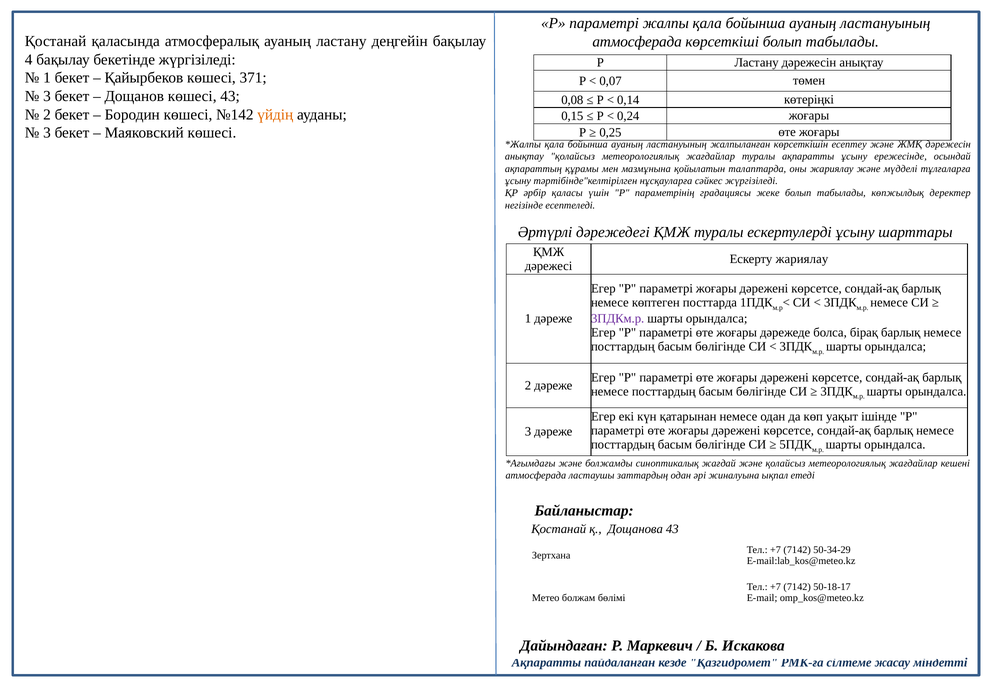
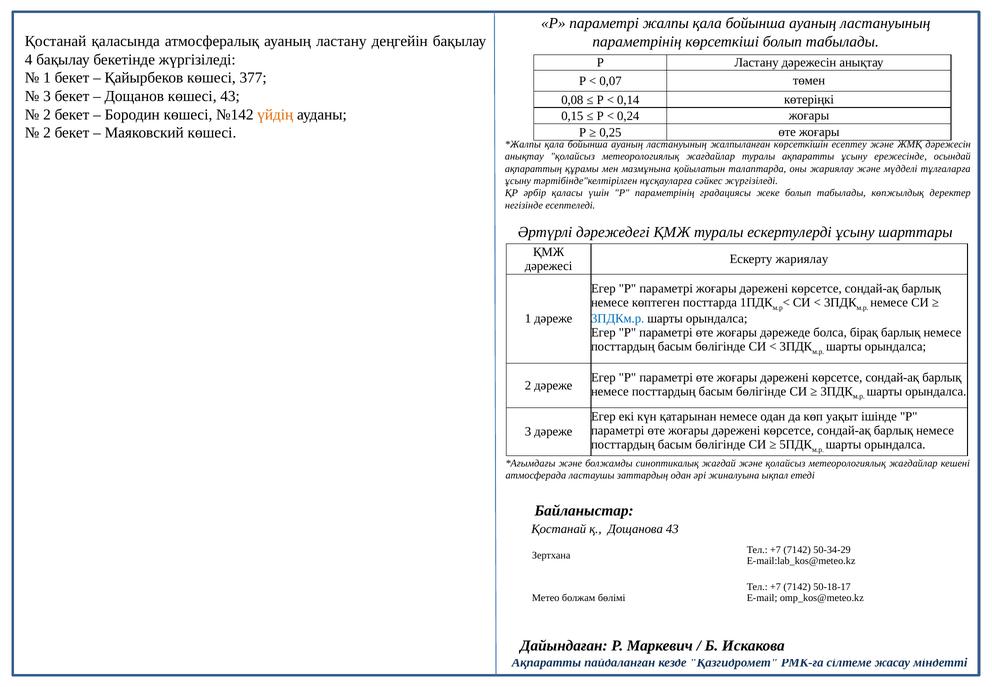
атмосферада: атмосферада -> параметрінің (637, 42)
371: 371 -> 377 (253, 78)
3: 3 -> 2 (47, 133)
3ПДКм.р colour: purple -> blue (618, 319)
